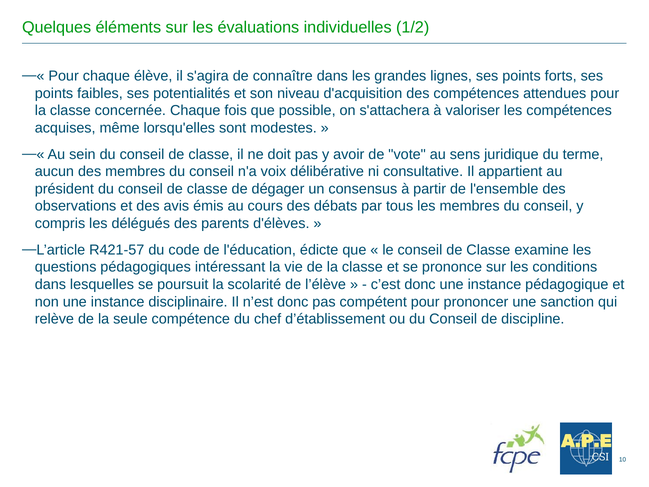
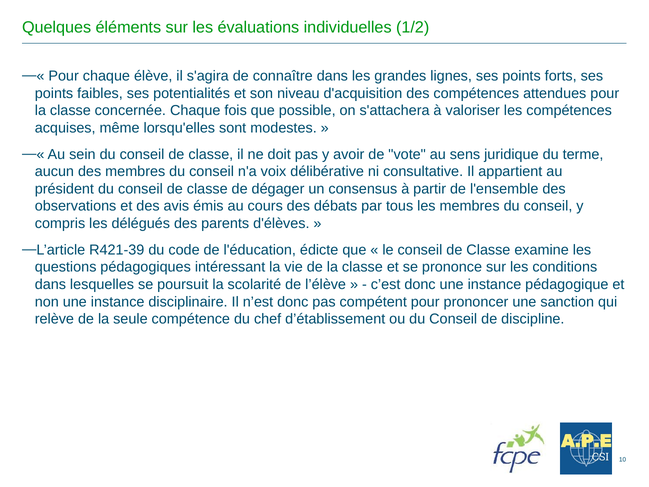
R421-57: R421-57 -> R421-39 (117, 250)
